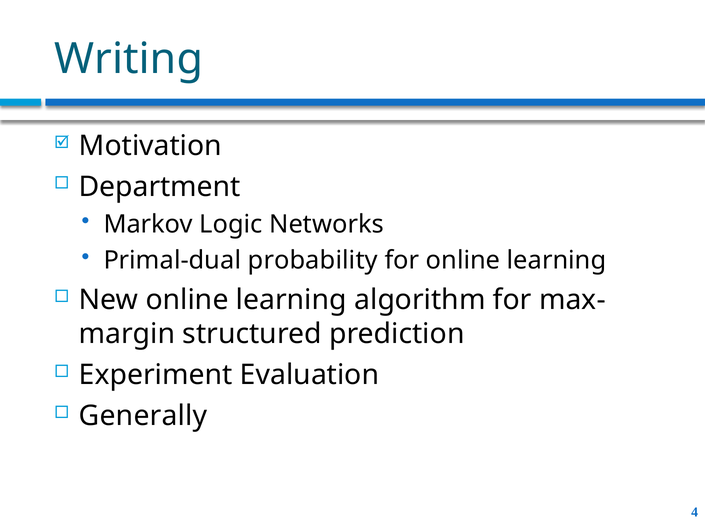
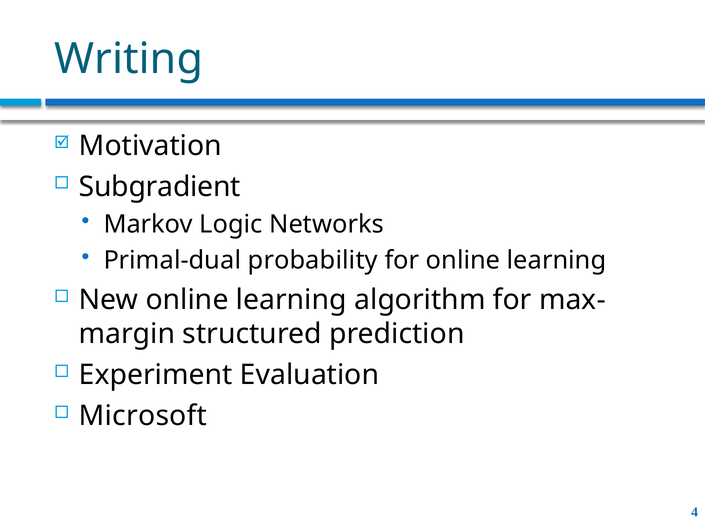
Department: Department -> Subgradient (160, 187)
Generally: Generally -> Microsoft (143, 416)
